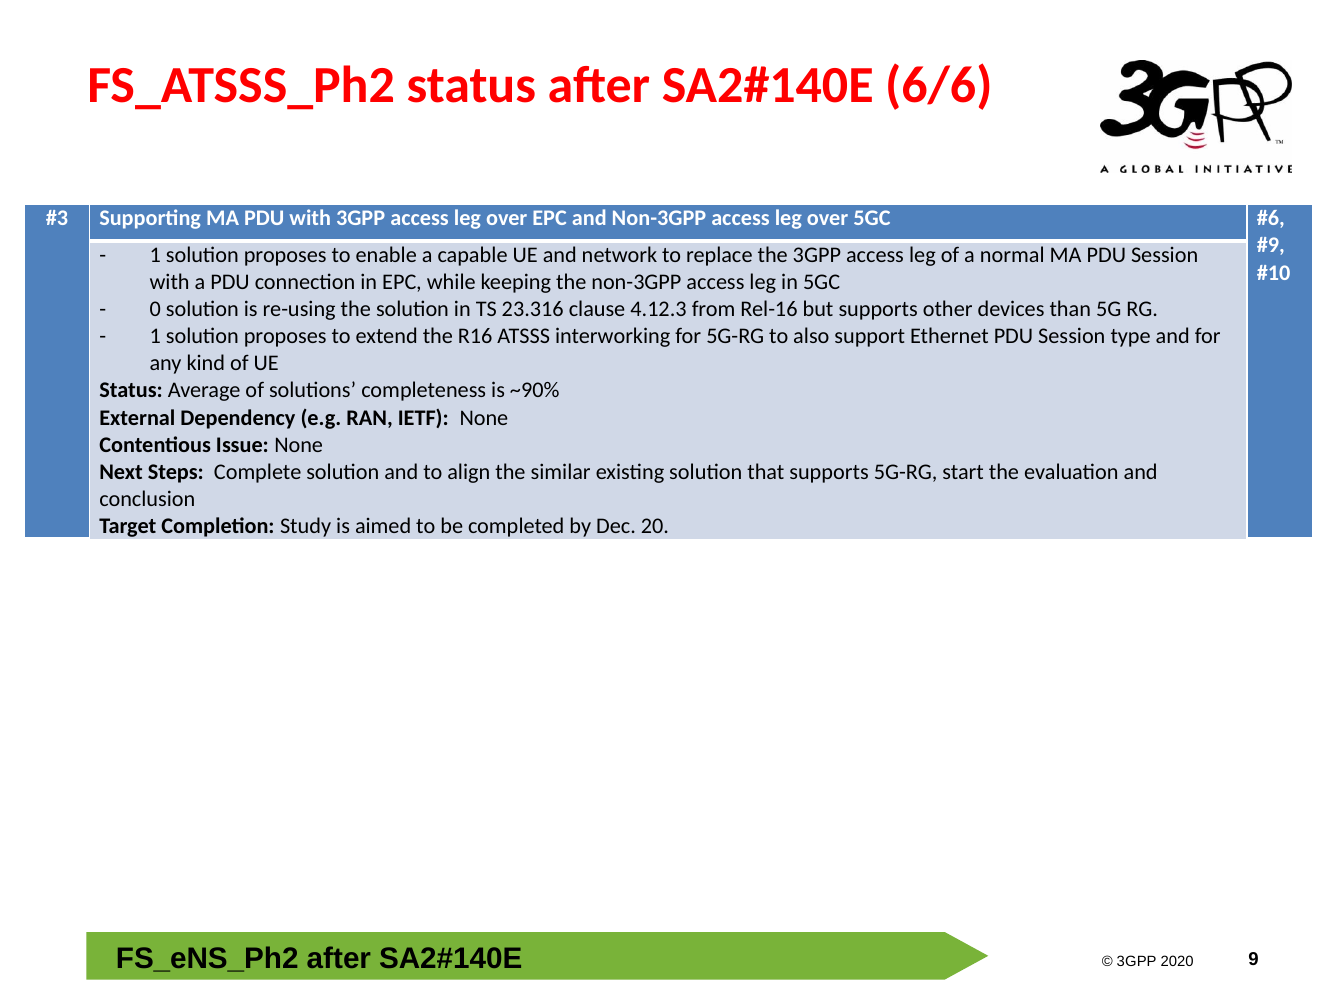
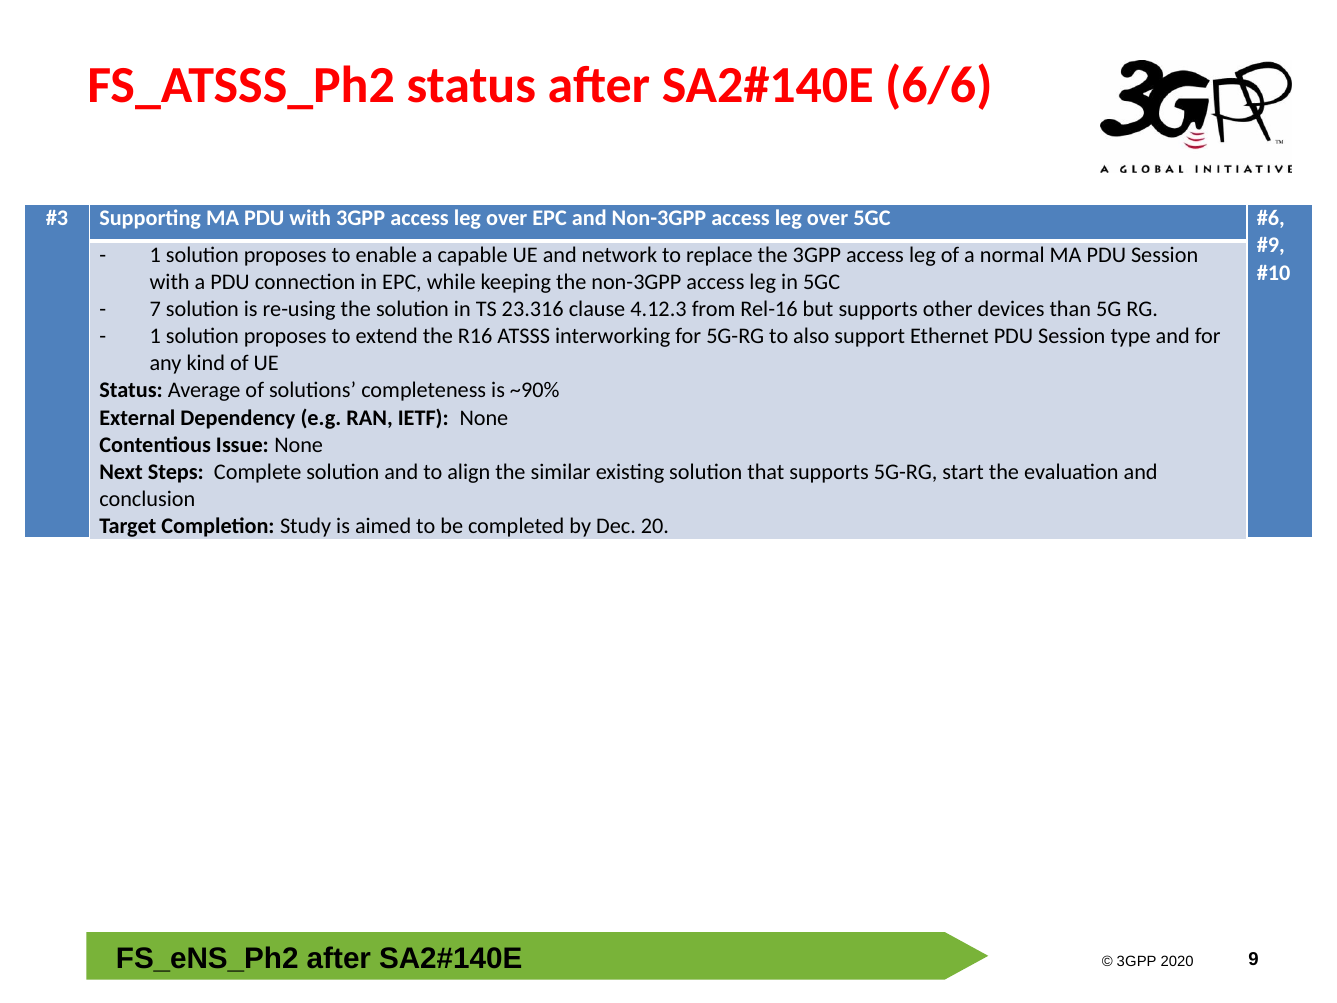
0: 0 -> 7 (155, 309)
